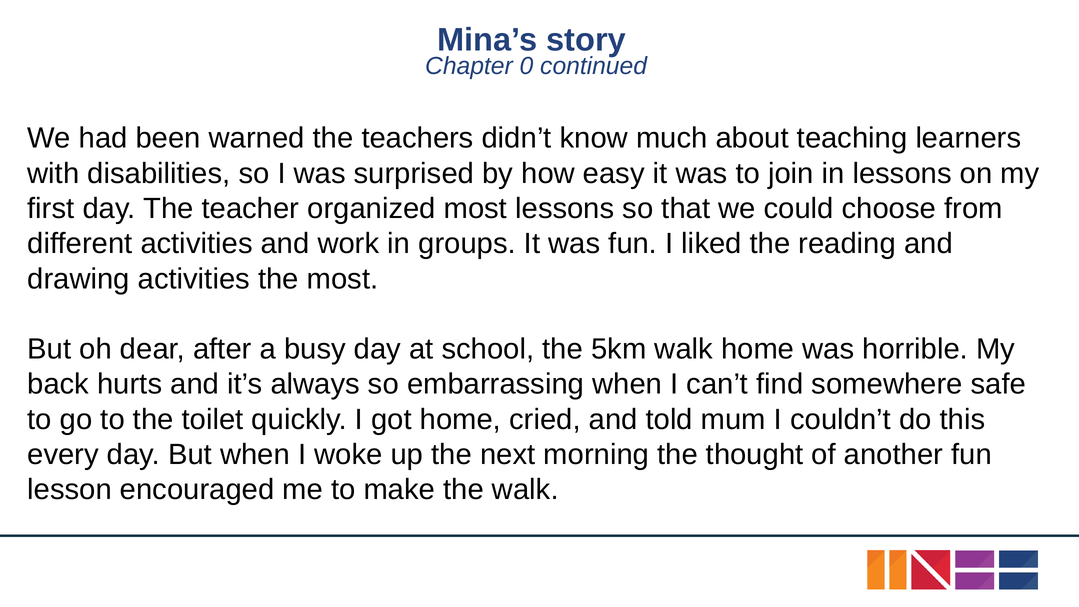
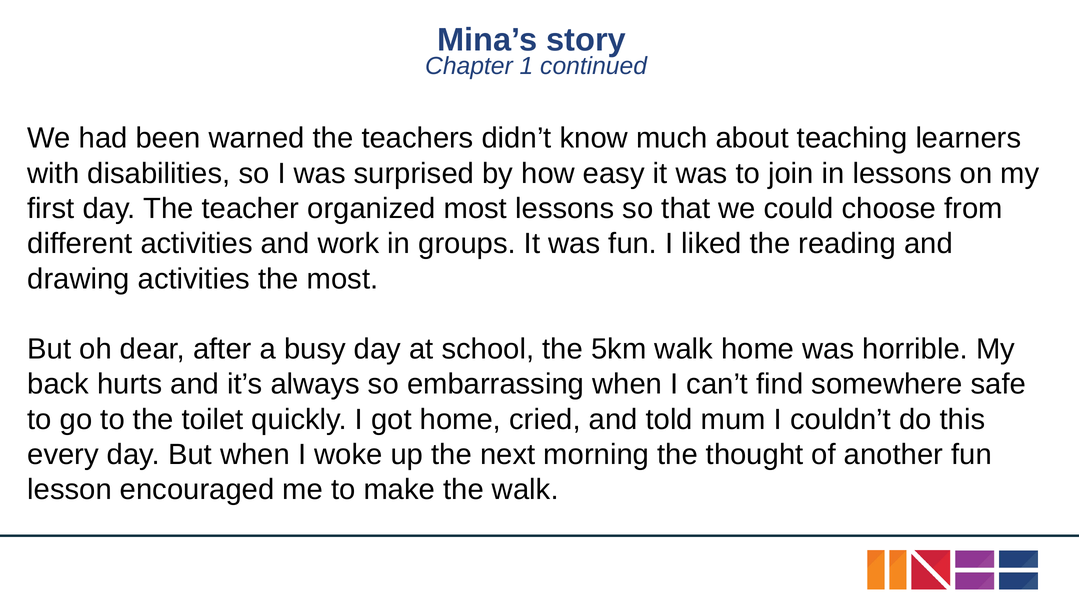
0: 0 -> 1 (526, 66)
